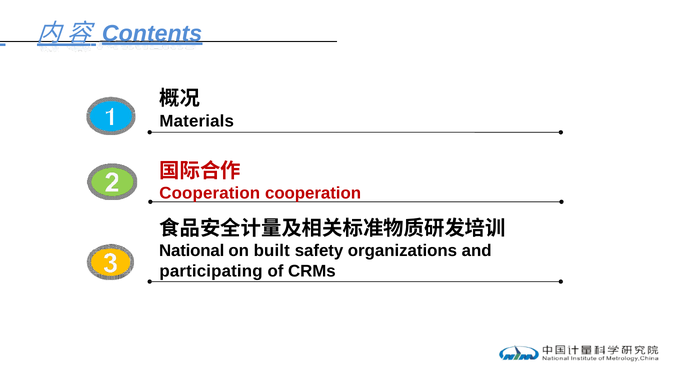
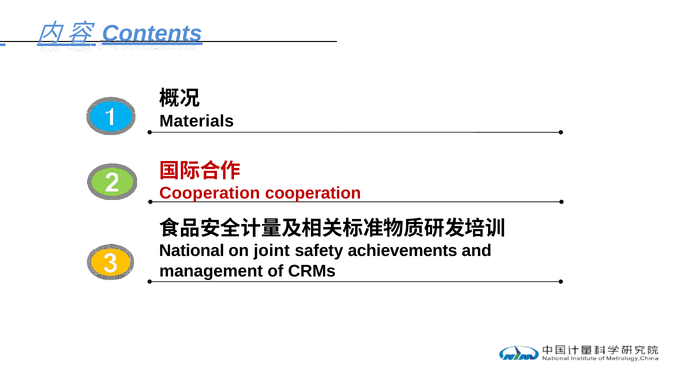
built: built -> joint (272, 251)
organizations: organizations -> achievements (403, 251)
participating: participating -> management (211, 271)
